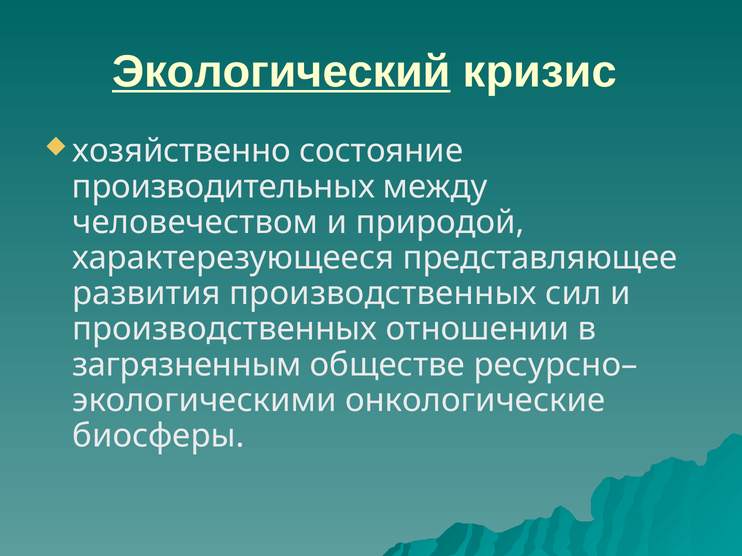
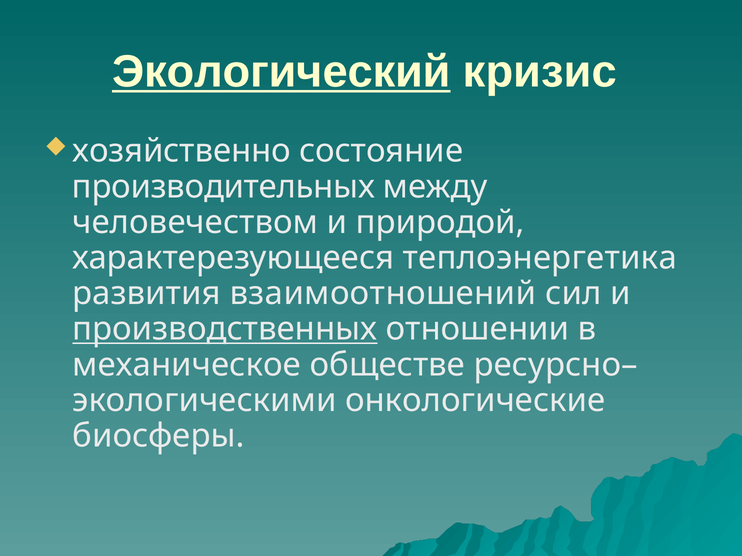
представляющее: представляющее -> теплоэнергетика (540, 258)
развития производственных: производственных -> взаимоотношений (383, 294)
производственных underline: none -> present (225, 329)
загрязненным: загрязненным -> механическое (187, 365)
